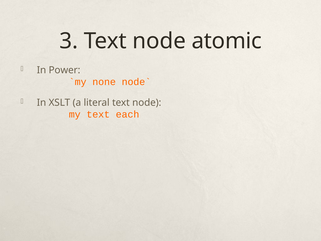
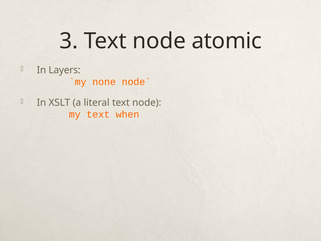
Power: Power -> Layers (65, 70)
each: each -> when (128, 114)
